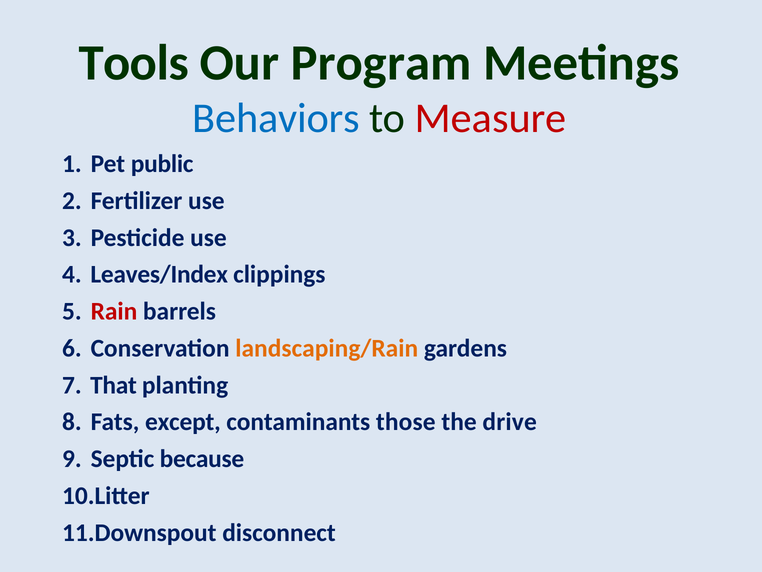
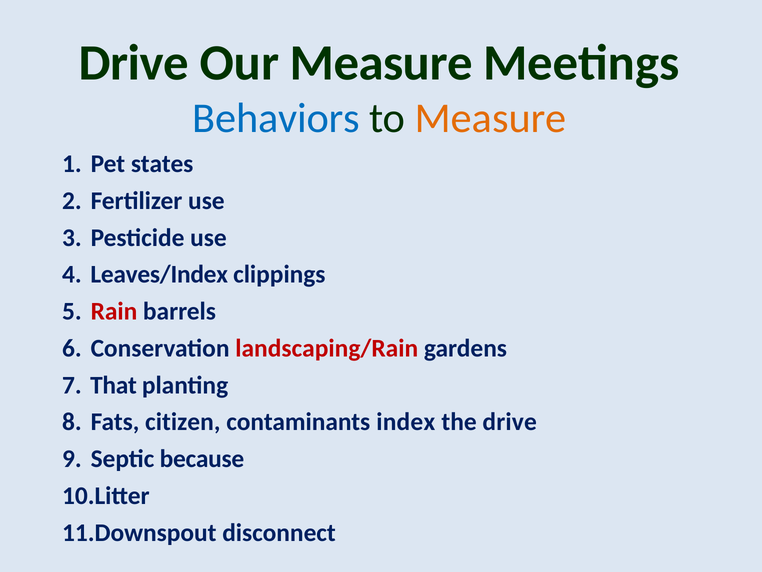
Tools: Tools -> Drive (134, 63)
Our Program: Program -> Measure (381, 63)
Measure colour: red -> orange (491, 118)
public: public -> states (162, 164)
landscaping/Rain colour: orange -> red (327, 348)
except: except -> citizen (183, 422)
those: those -> index (406, 422)
